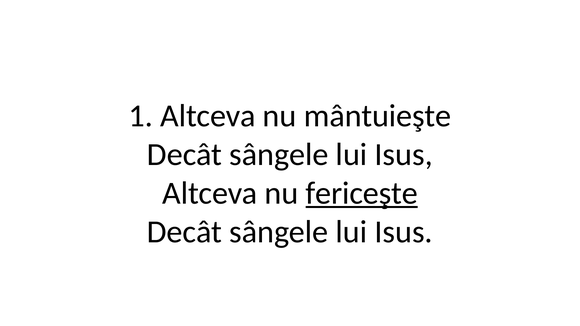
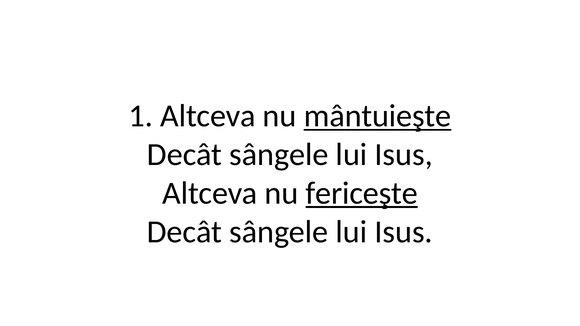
mântuieşte underline: none -> present (378, 116)
